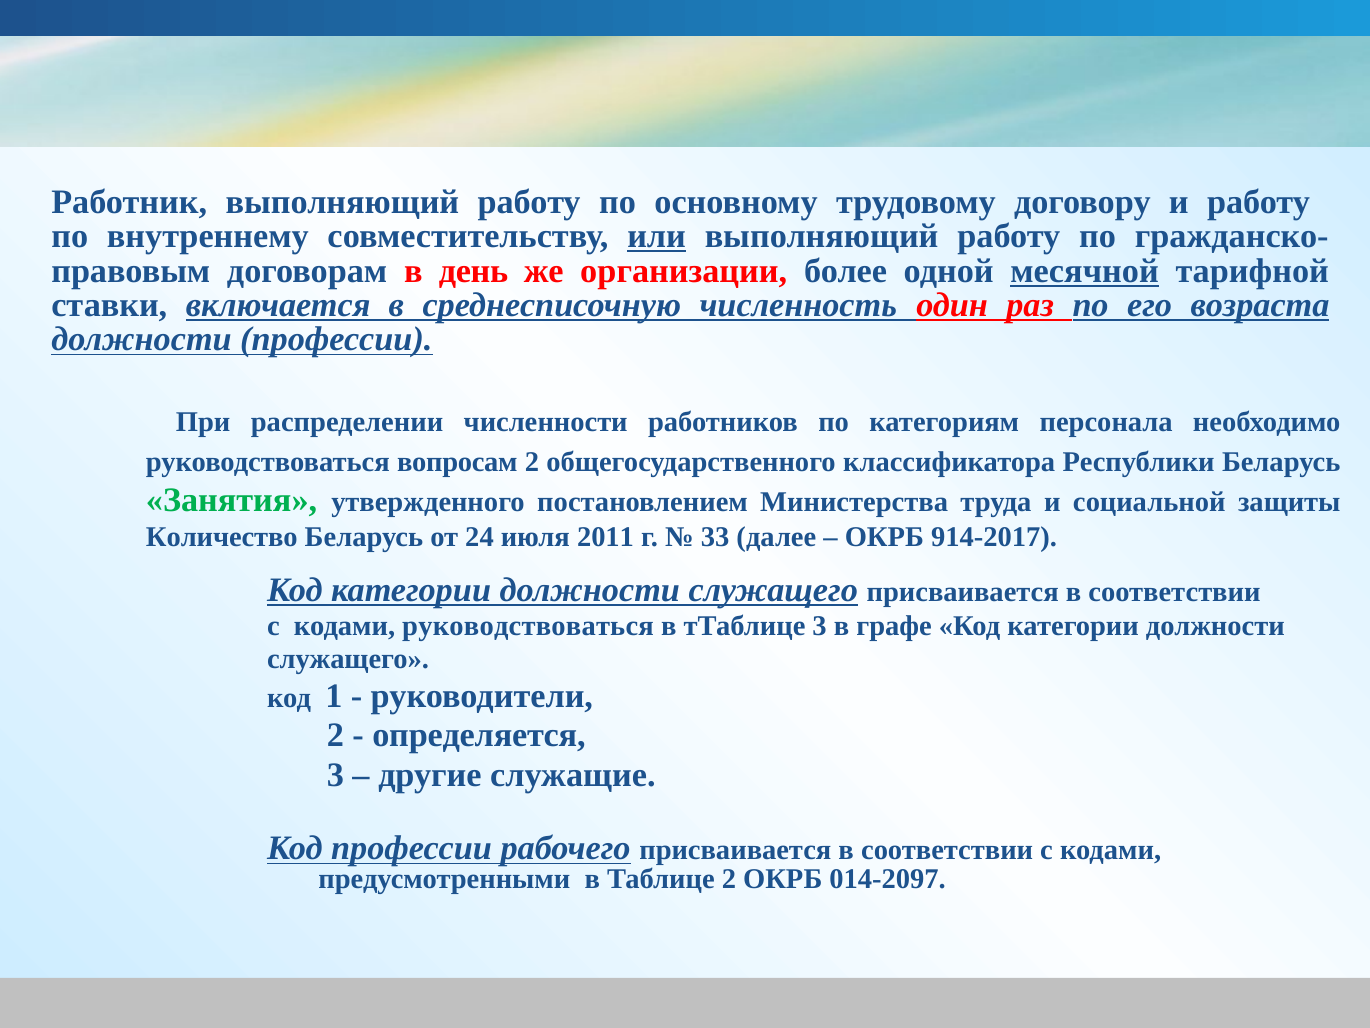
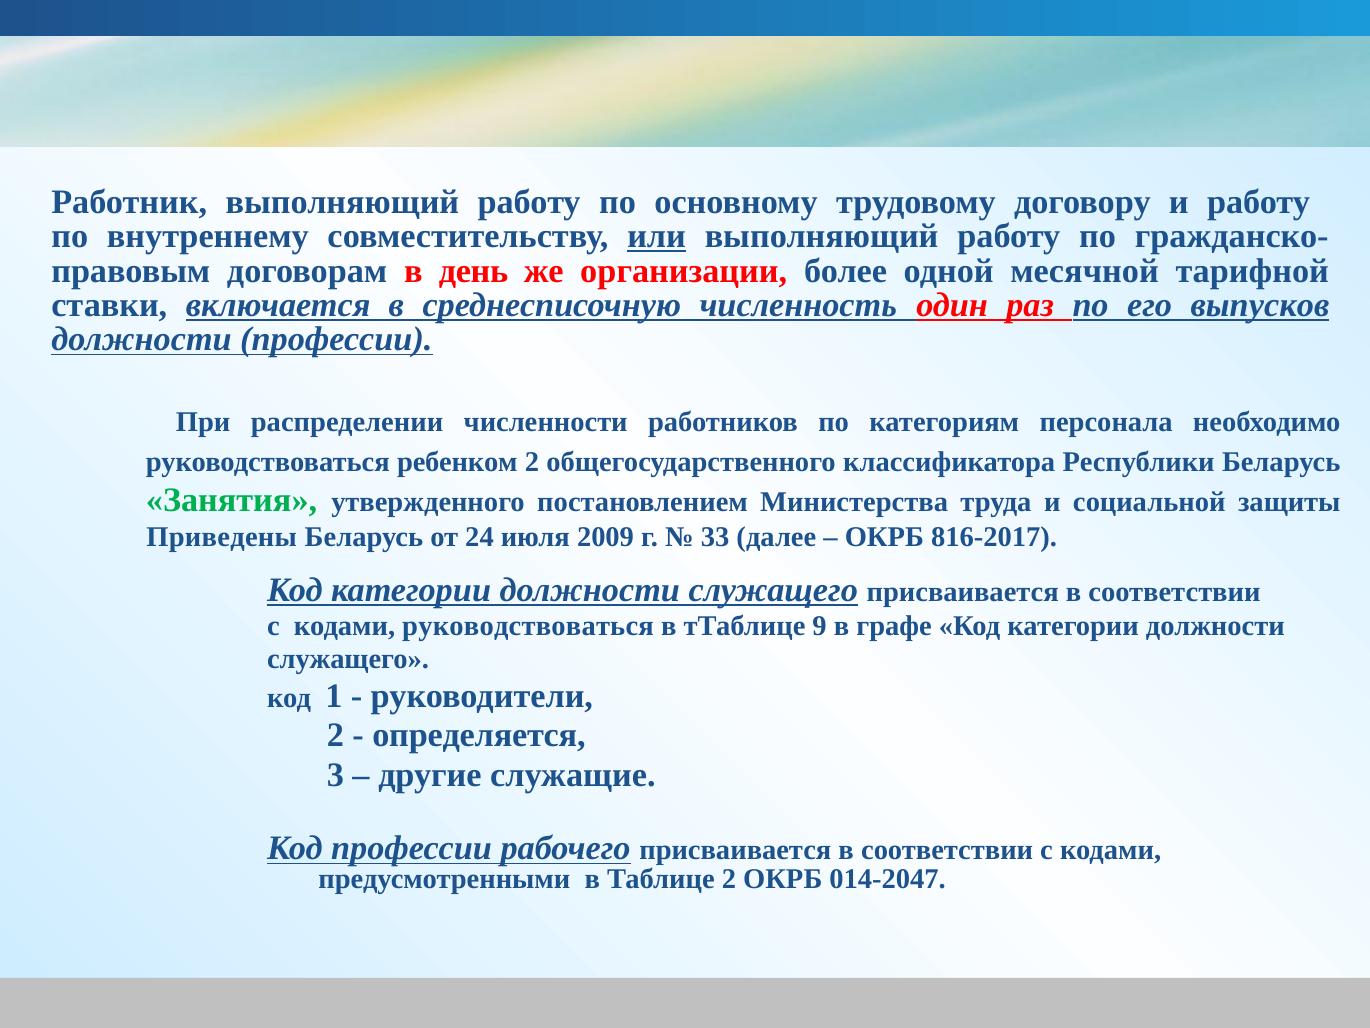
месячной underline: present -> none (1085, 271)
возраста: возраста -> выпусков (1260, 305)
вопросам: вопросам -> ребенком (457, 461)
Количество: Количество -> Приведены (222, 537)
2011: 2011 -> 2009 (606, 537)
914-2017: 914-2017 -> 816-2017 (994, 537)
тТаблице 3: 3 -> 9 (820, 626)
014-2097: 014-2097 -> 014-2047 (888, 878)
